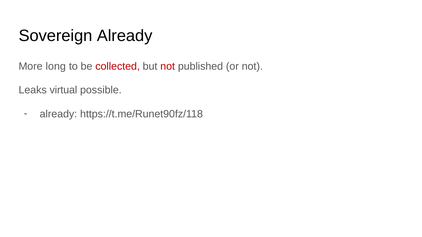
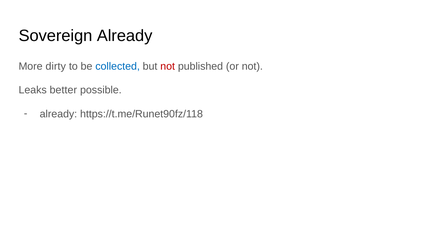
long: long -> dirty (56, 66)
collected colour: red -> blue (118, 66)
virtual: virtual -> better (63, 90)
